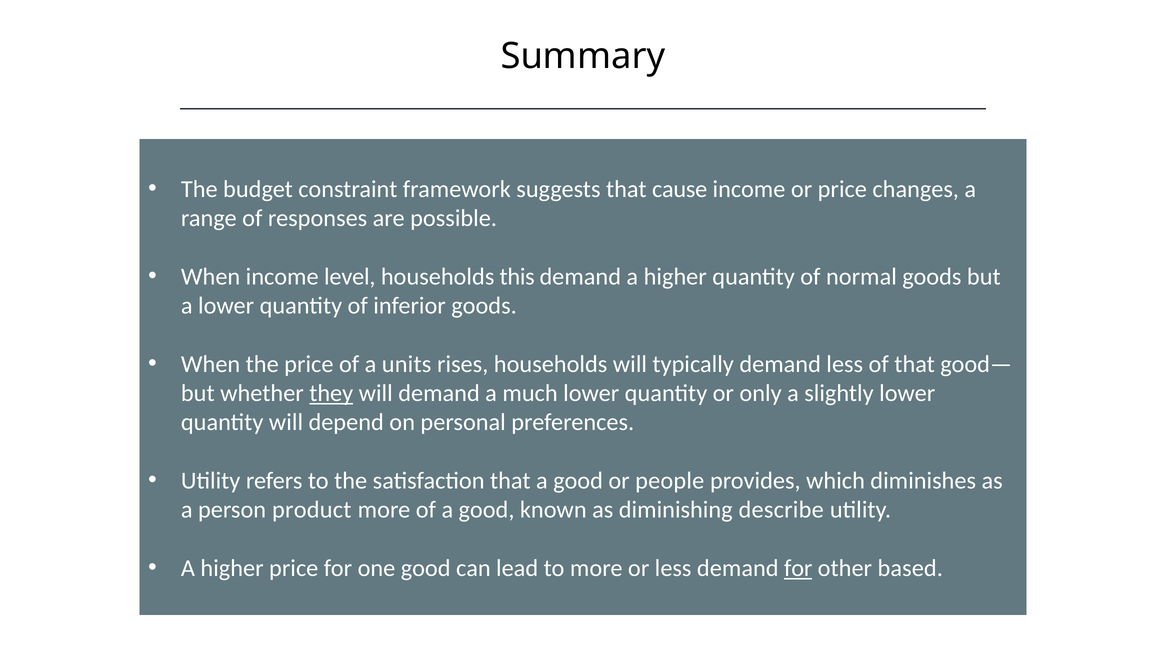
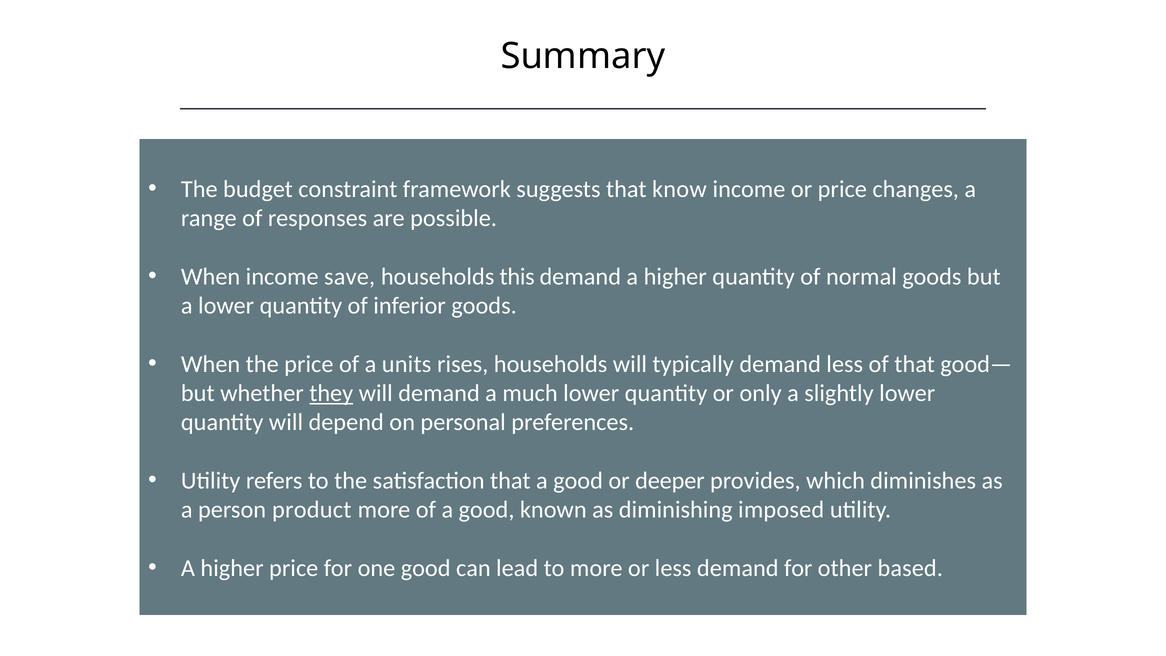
cause: cause -> know (679, 189)
level: level -> save (350, 277)
people: people -> deeper (670, 481)
describe: describe -> imposed (781, 510)
for underline: present -> none (798, 568)
